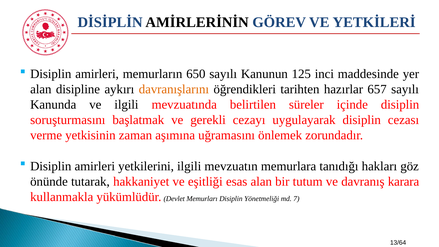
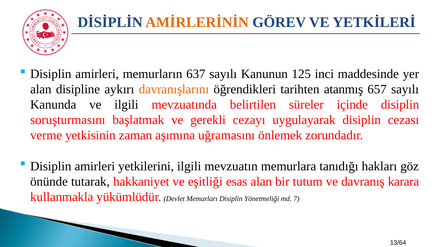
AMİRLERİNİN colour: black -> orange (197, 22)
650: 650 -> 637 (196, 74)
hazırlar: hazırlar -> atanmış (344, 89)
